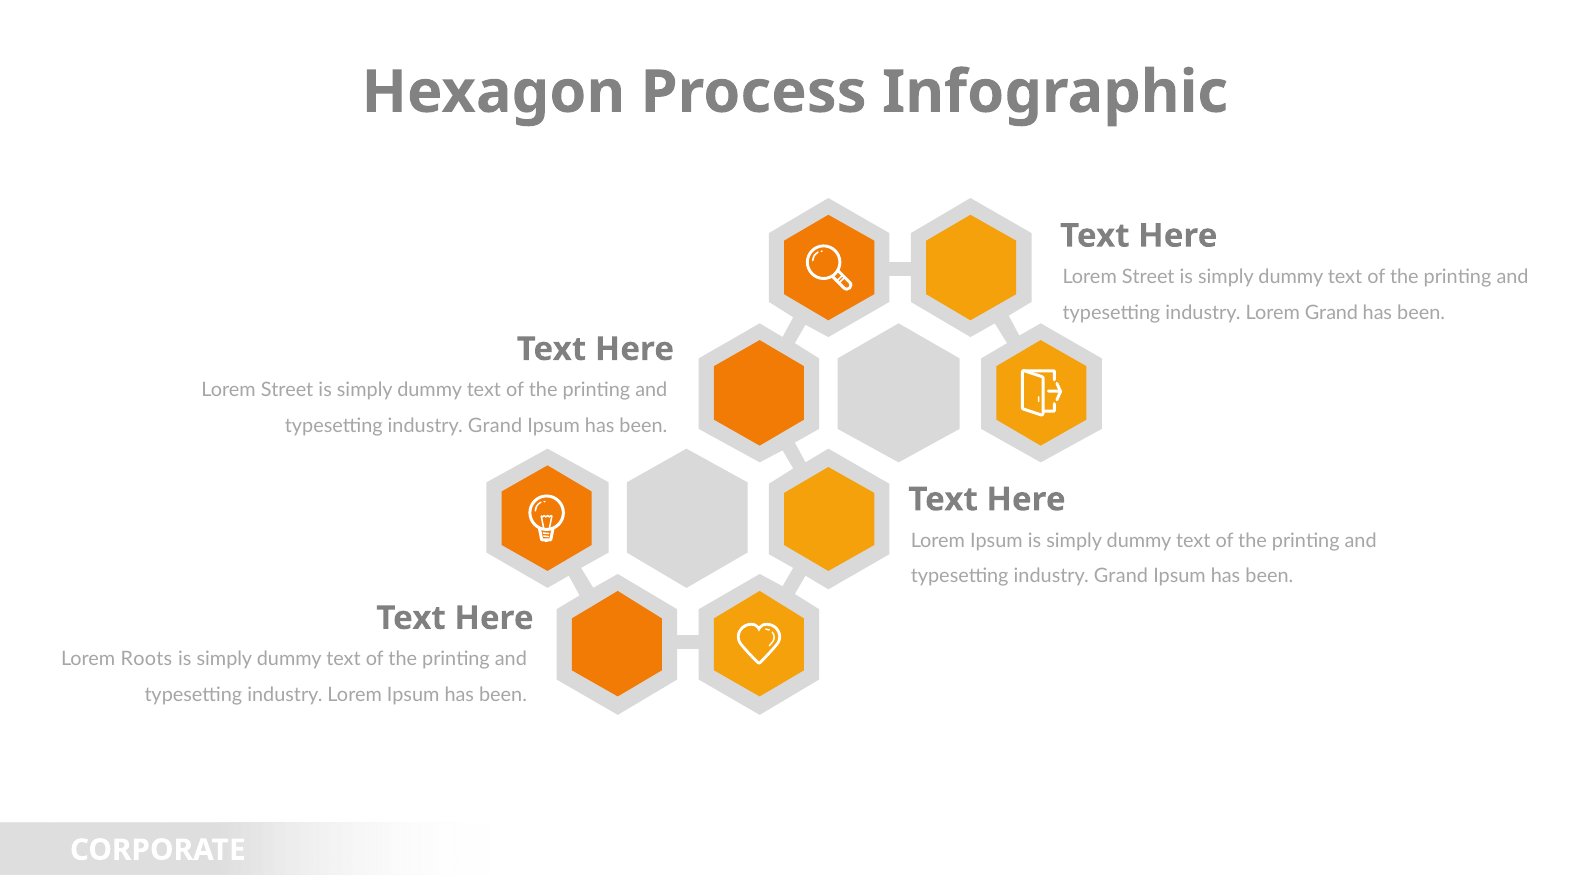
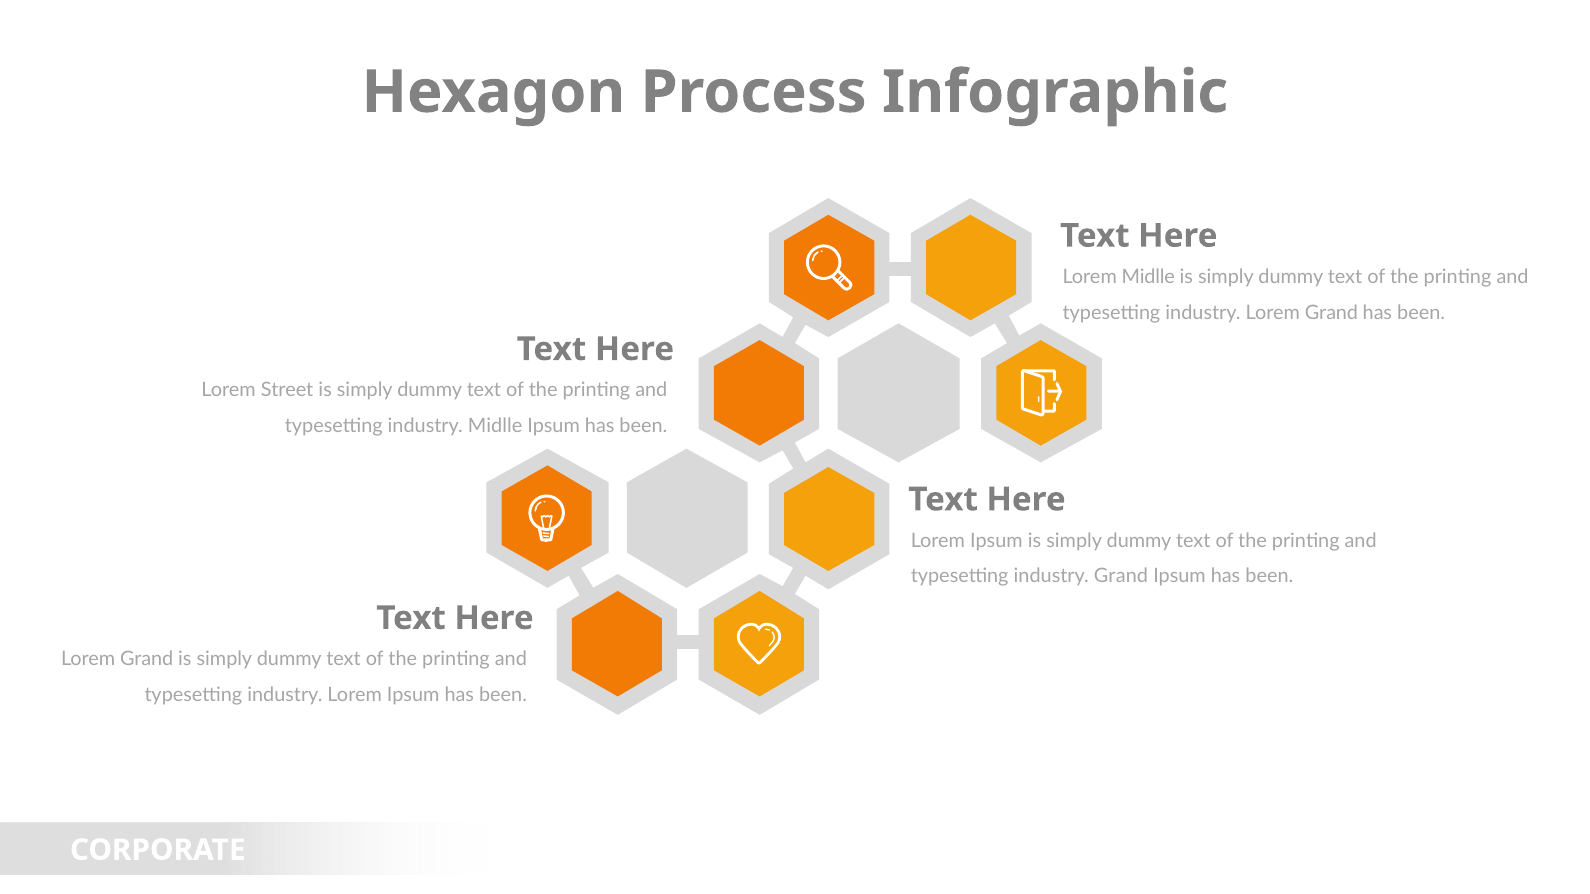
Street: Street -> Midlle (1148, 277)
Grand: Grand -> Midlle (495, 426)
Roots: Roots -> Grand (147, 659)
